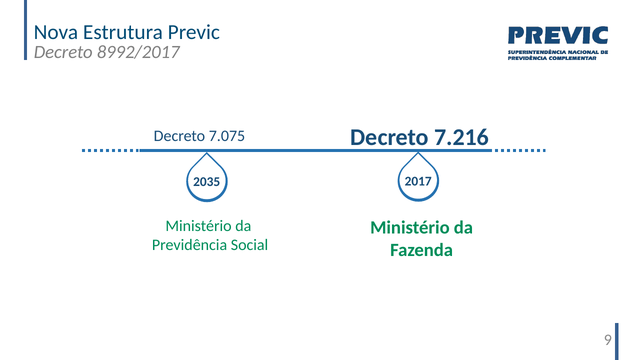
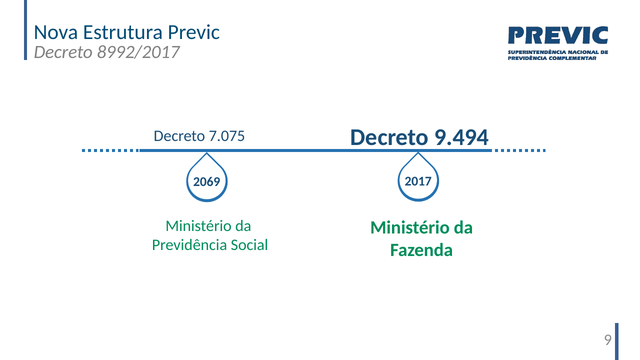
7.216: 7.216 -> 9.494 (462, 137)
2035: 2035 -> 2069 (207, 182)
